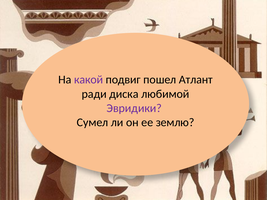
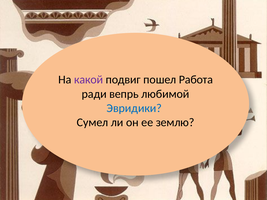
Атлант: Атлант -> Работа (196, 80)
диска: диска -> вепрь (124, 94)
Эвридики colour: purple -> blue (134, 108)
